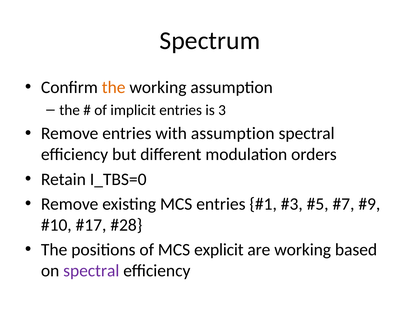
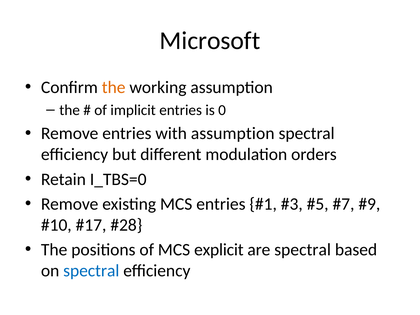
Spectrum: Spectrum -> Microsoft (210, 41)
3: 3 -> 0 (222, 110)
are working: working -> spectral (303, 250)
spectral colour: purple -> blue (91, 271)
